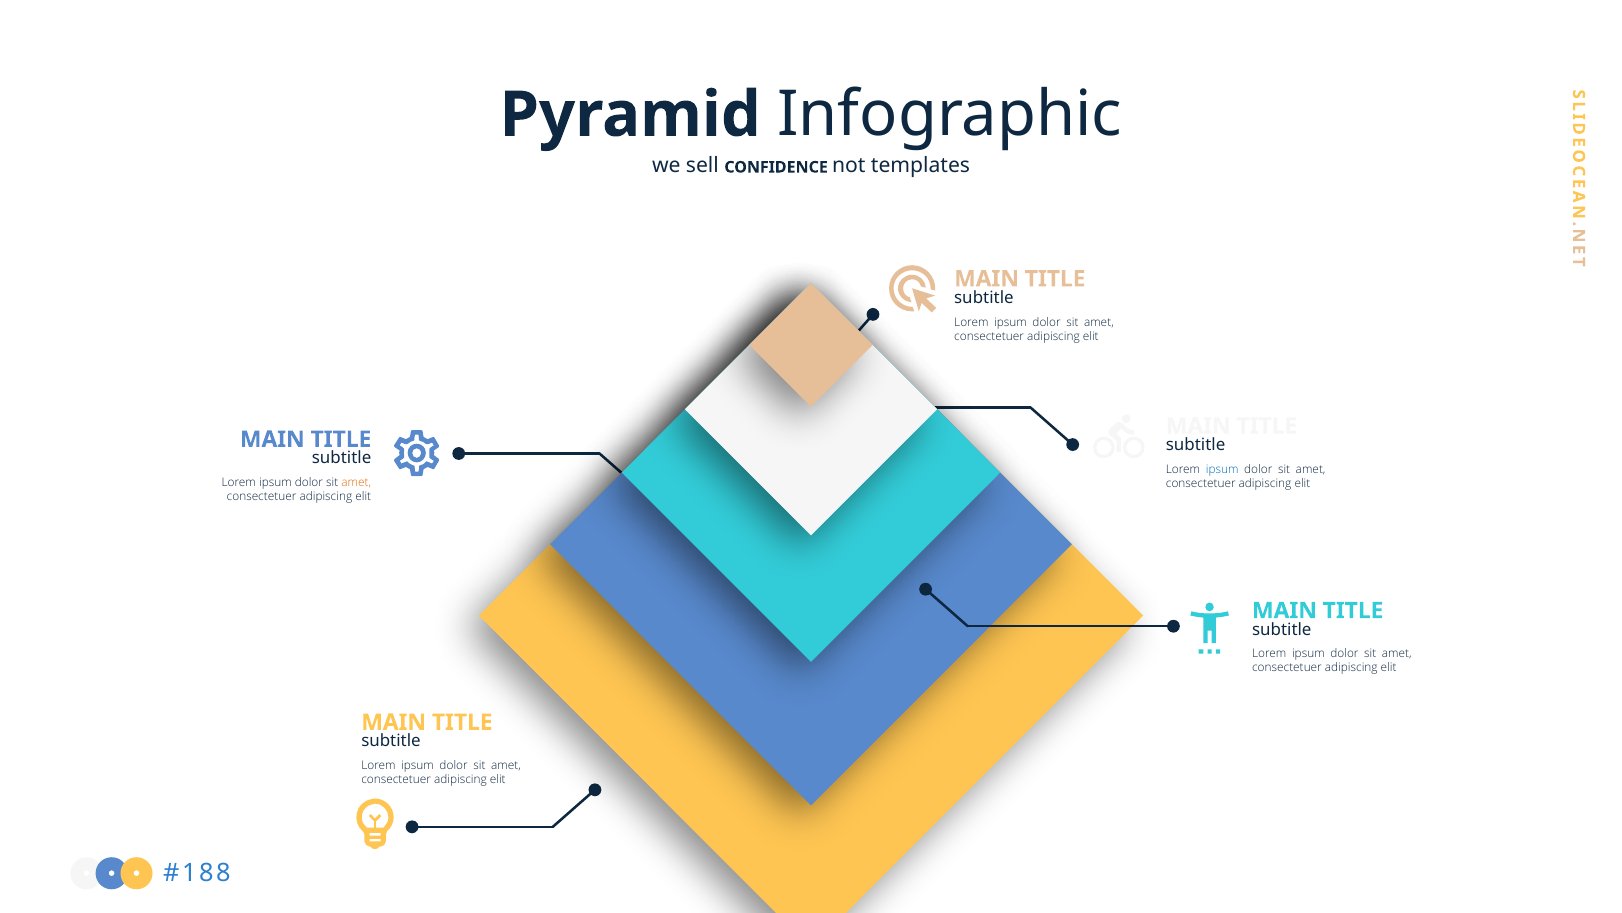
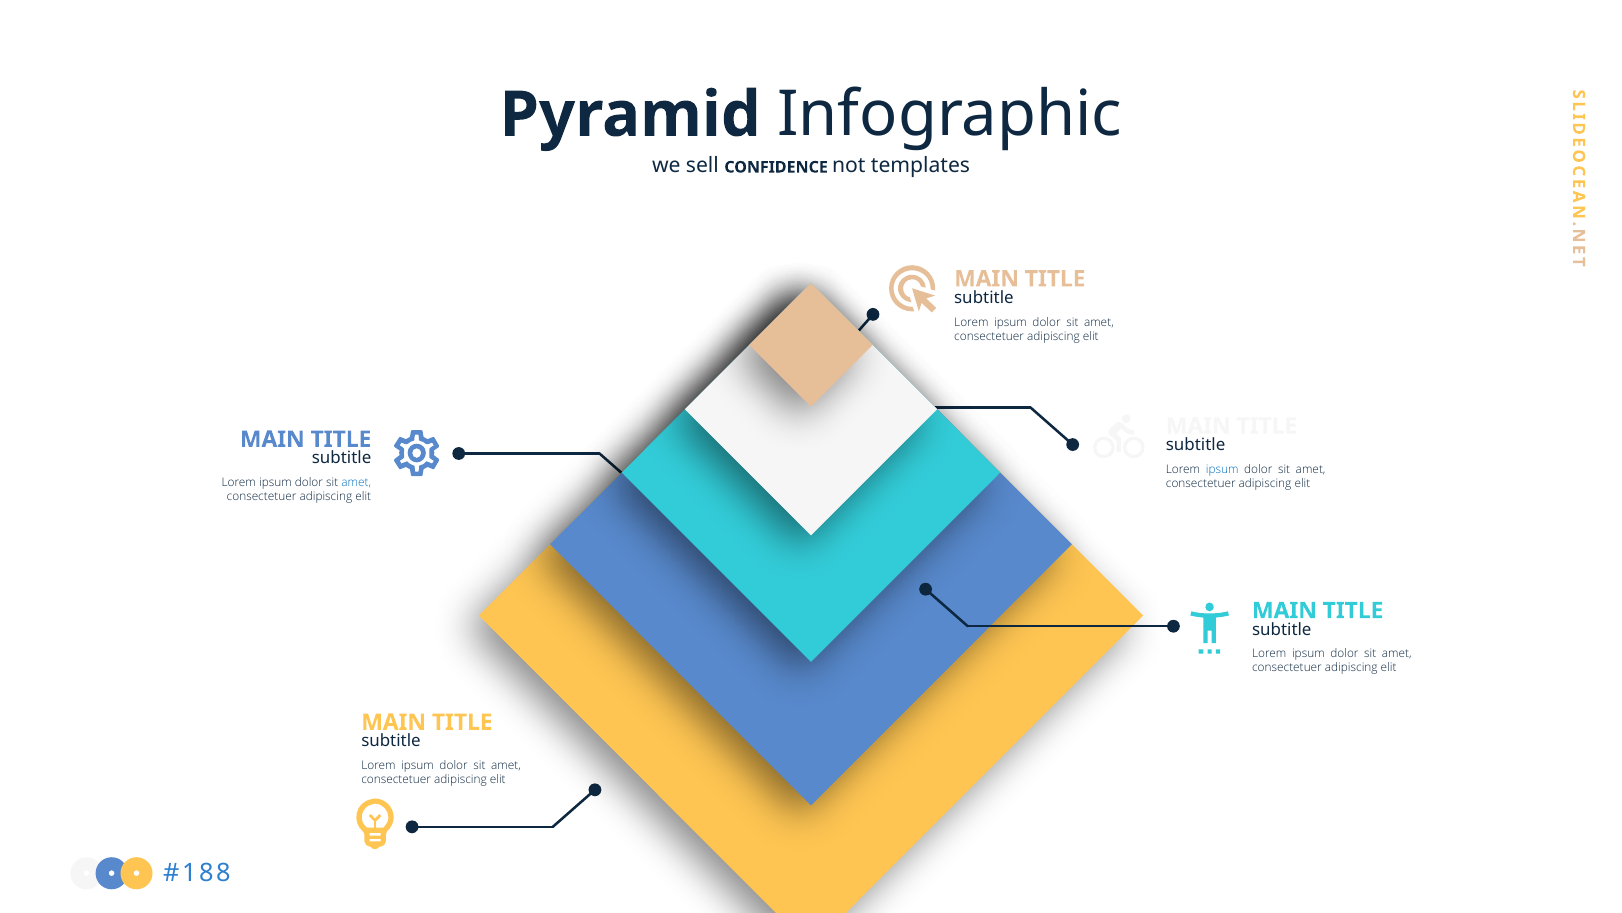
amet colour: orange -> blue (356, 482)
